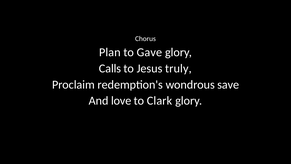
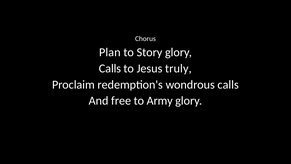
Gave: Gave -> Story (149, 52)
wondrous save: save -> calls (228, 84)
love: love -> free (121, 101)
Clark: Clark -> Army (160, 101)
